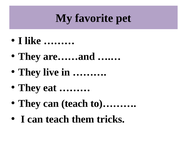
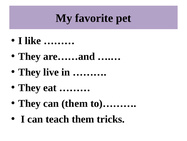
They can teach: teach -> them (75, 103)
